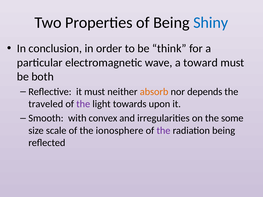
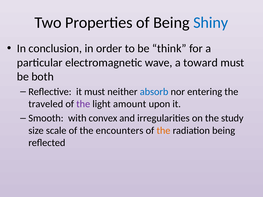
absorb colour: orange -> blue (154, 92)
depends: depends -> entering (205, 92)
towards: towards -> amount (130, 104)
some: some -> study (232, 118)
ionosphere: ionosphere -> encounters (120, 131)
the colour: purple -> orange (163, 131)
